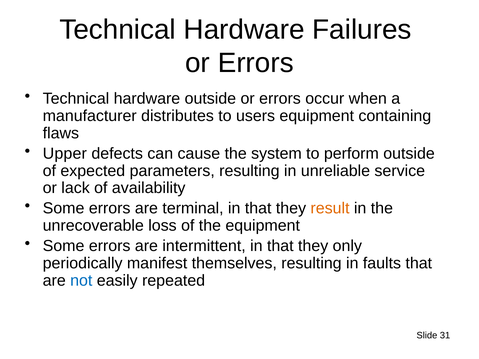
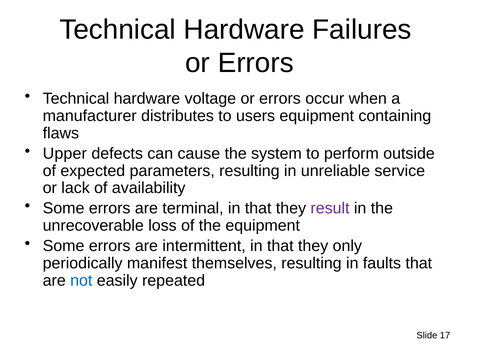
hardware outside: outside -> voltage (210, 99)
result colour: orange -> purple (330, 209)
31: 31 -> 17 (445, 336)
